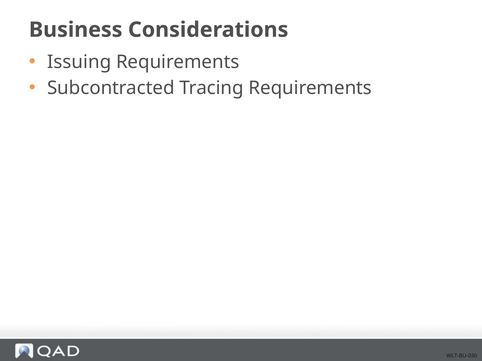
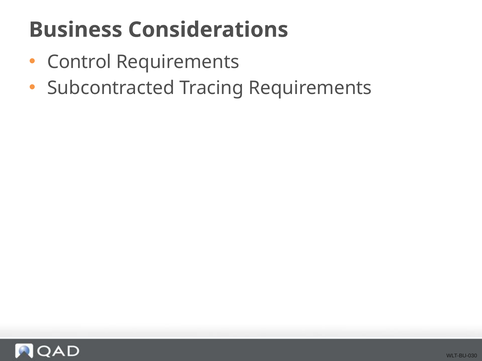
Issuing: Issuing -> Control (79, 62)
